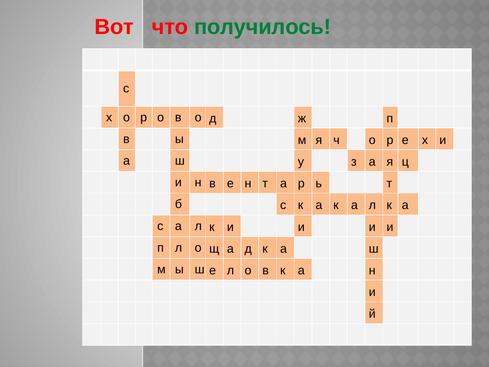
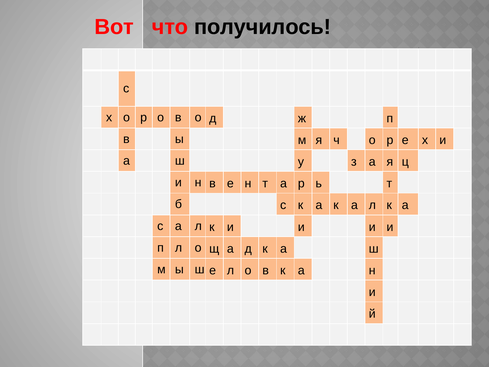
получилось colour: green -> black (263, 27)
